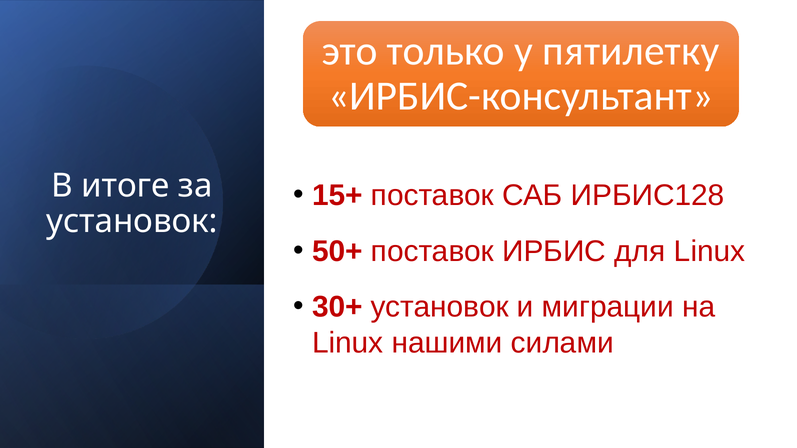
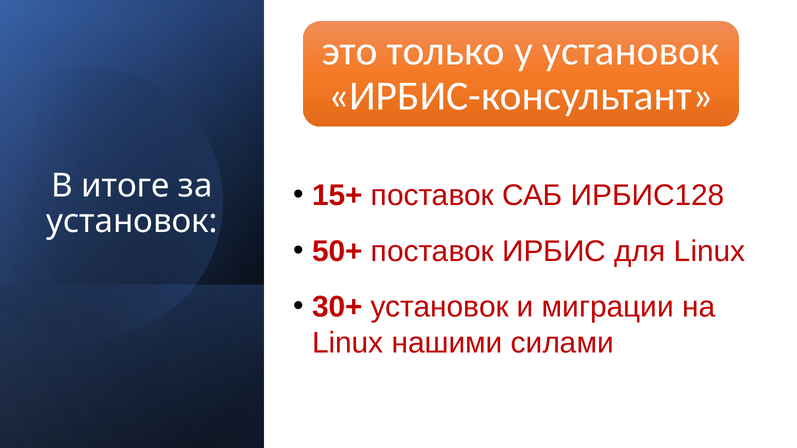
у пятилетку: пятилетку -> установок (631, 51)
